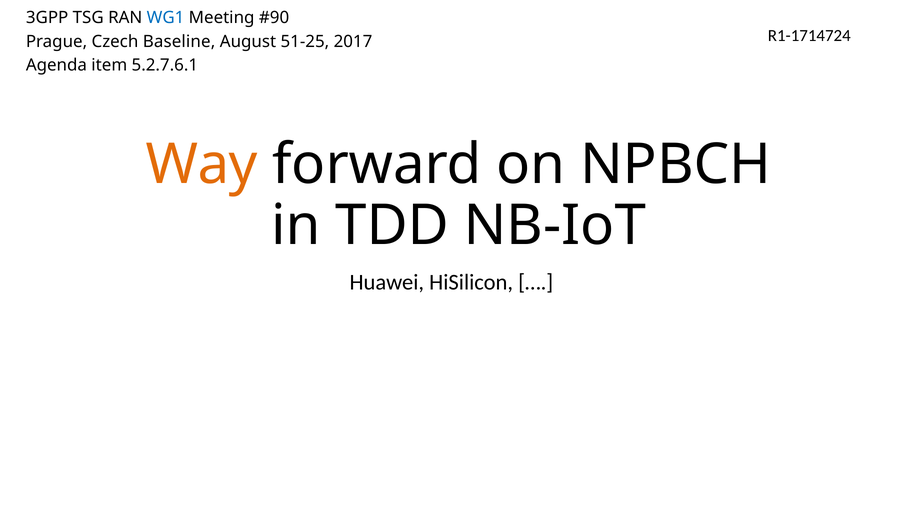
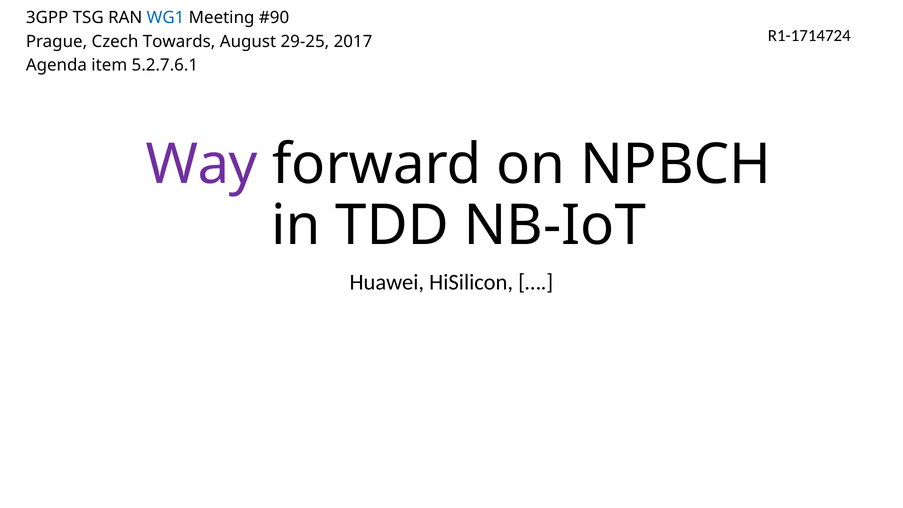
Baseline: Baseline -> Towards (179, 41)
51-25: 51-25 -> 29-25 (305, 41)
Way colour: orange -> purple (202, 165)
